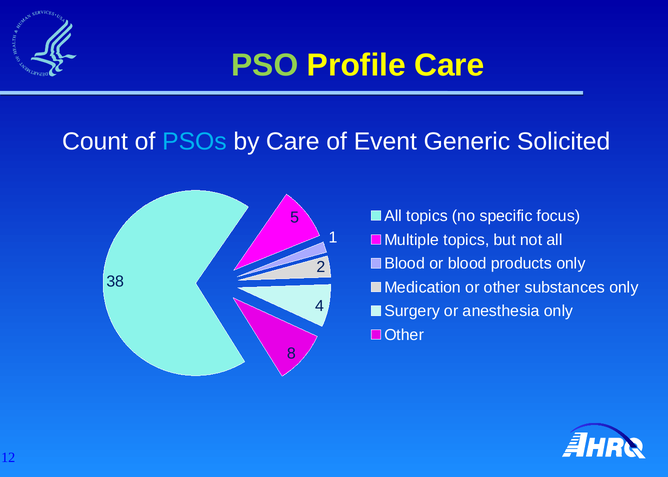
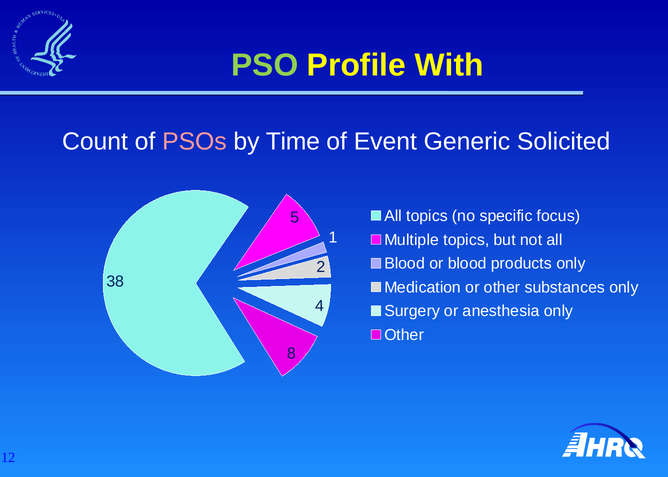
Profile Care: Care -> With (449, 65)
PSOs colour: light blue -> pink (194, 142)
by Care: Care -> Time (293, 142)
